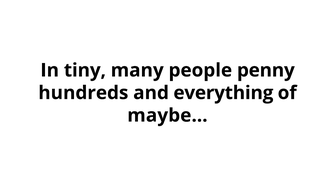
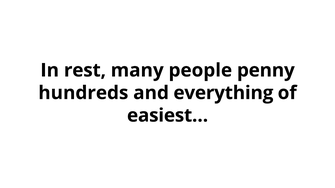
tiny: tiny -> rest (85, 70)
maybe…: maybe… -> easiest… (168, 116)
